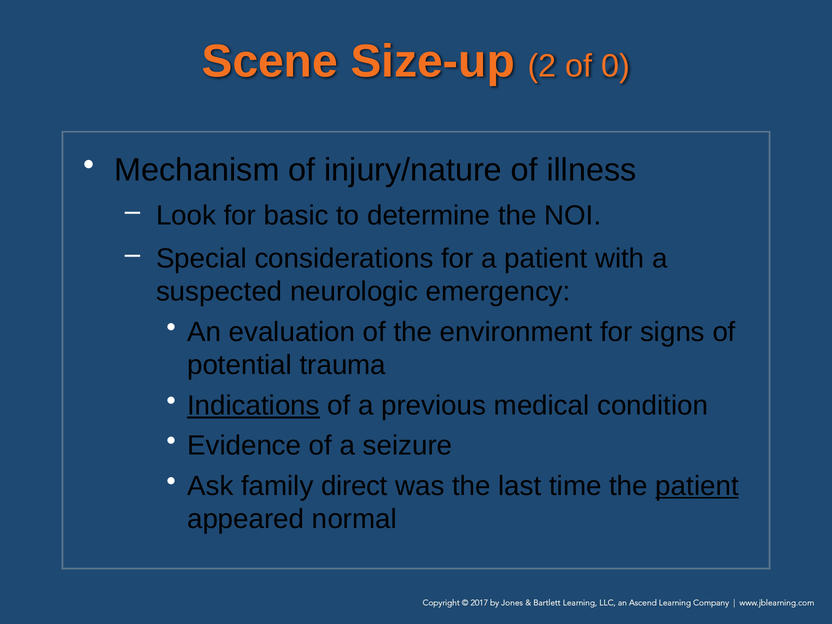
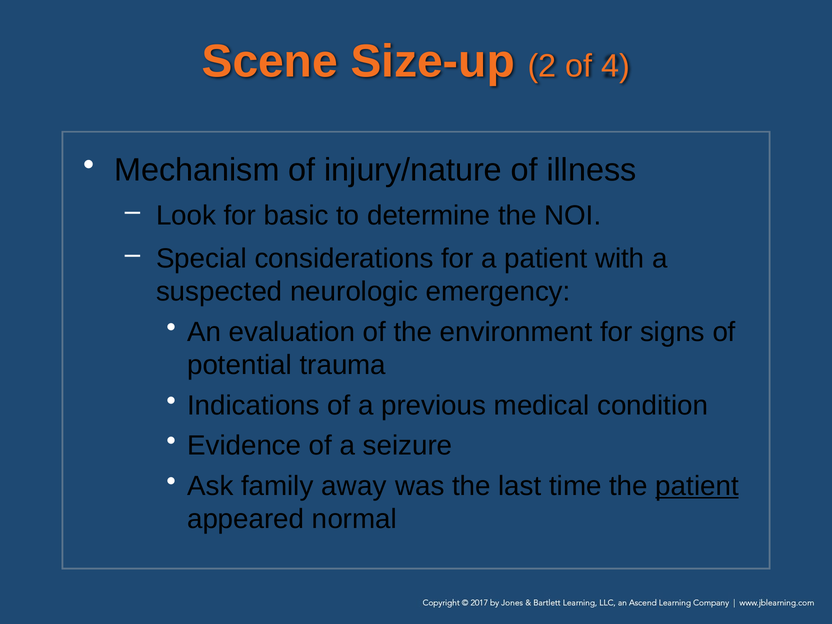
0: 0 -> 4 (616, 66)
Indications underline: present -> none (253, 406)
direct: direct -> away (354, 486)
